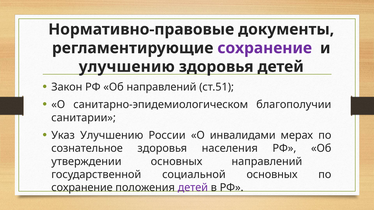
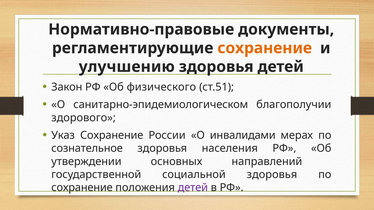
сохранение colour: purple -> orange (265, 48)
Об направлений: направлений -> физического (161, 87)
санитарии: санитарии -> здорового (84, 118)
Указ Улучшению: Улучшению -> Сохранение (112, 135)
социальной основных: основных -> здоровья (272, 175)
